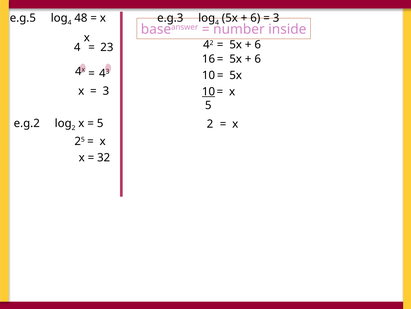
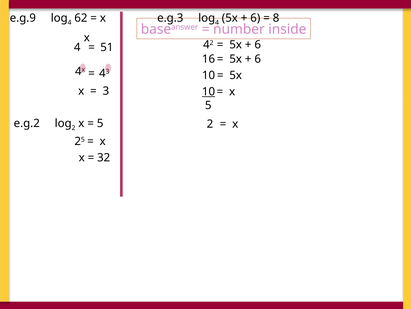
e.g.5: e.g.5 -> e.g.9 (23, 18)
48: 48 -> 62 (81, 18)
3: 3 -> 8 (276, 18)
23: 23 -> 51 (107, 47)
